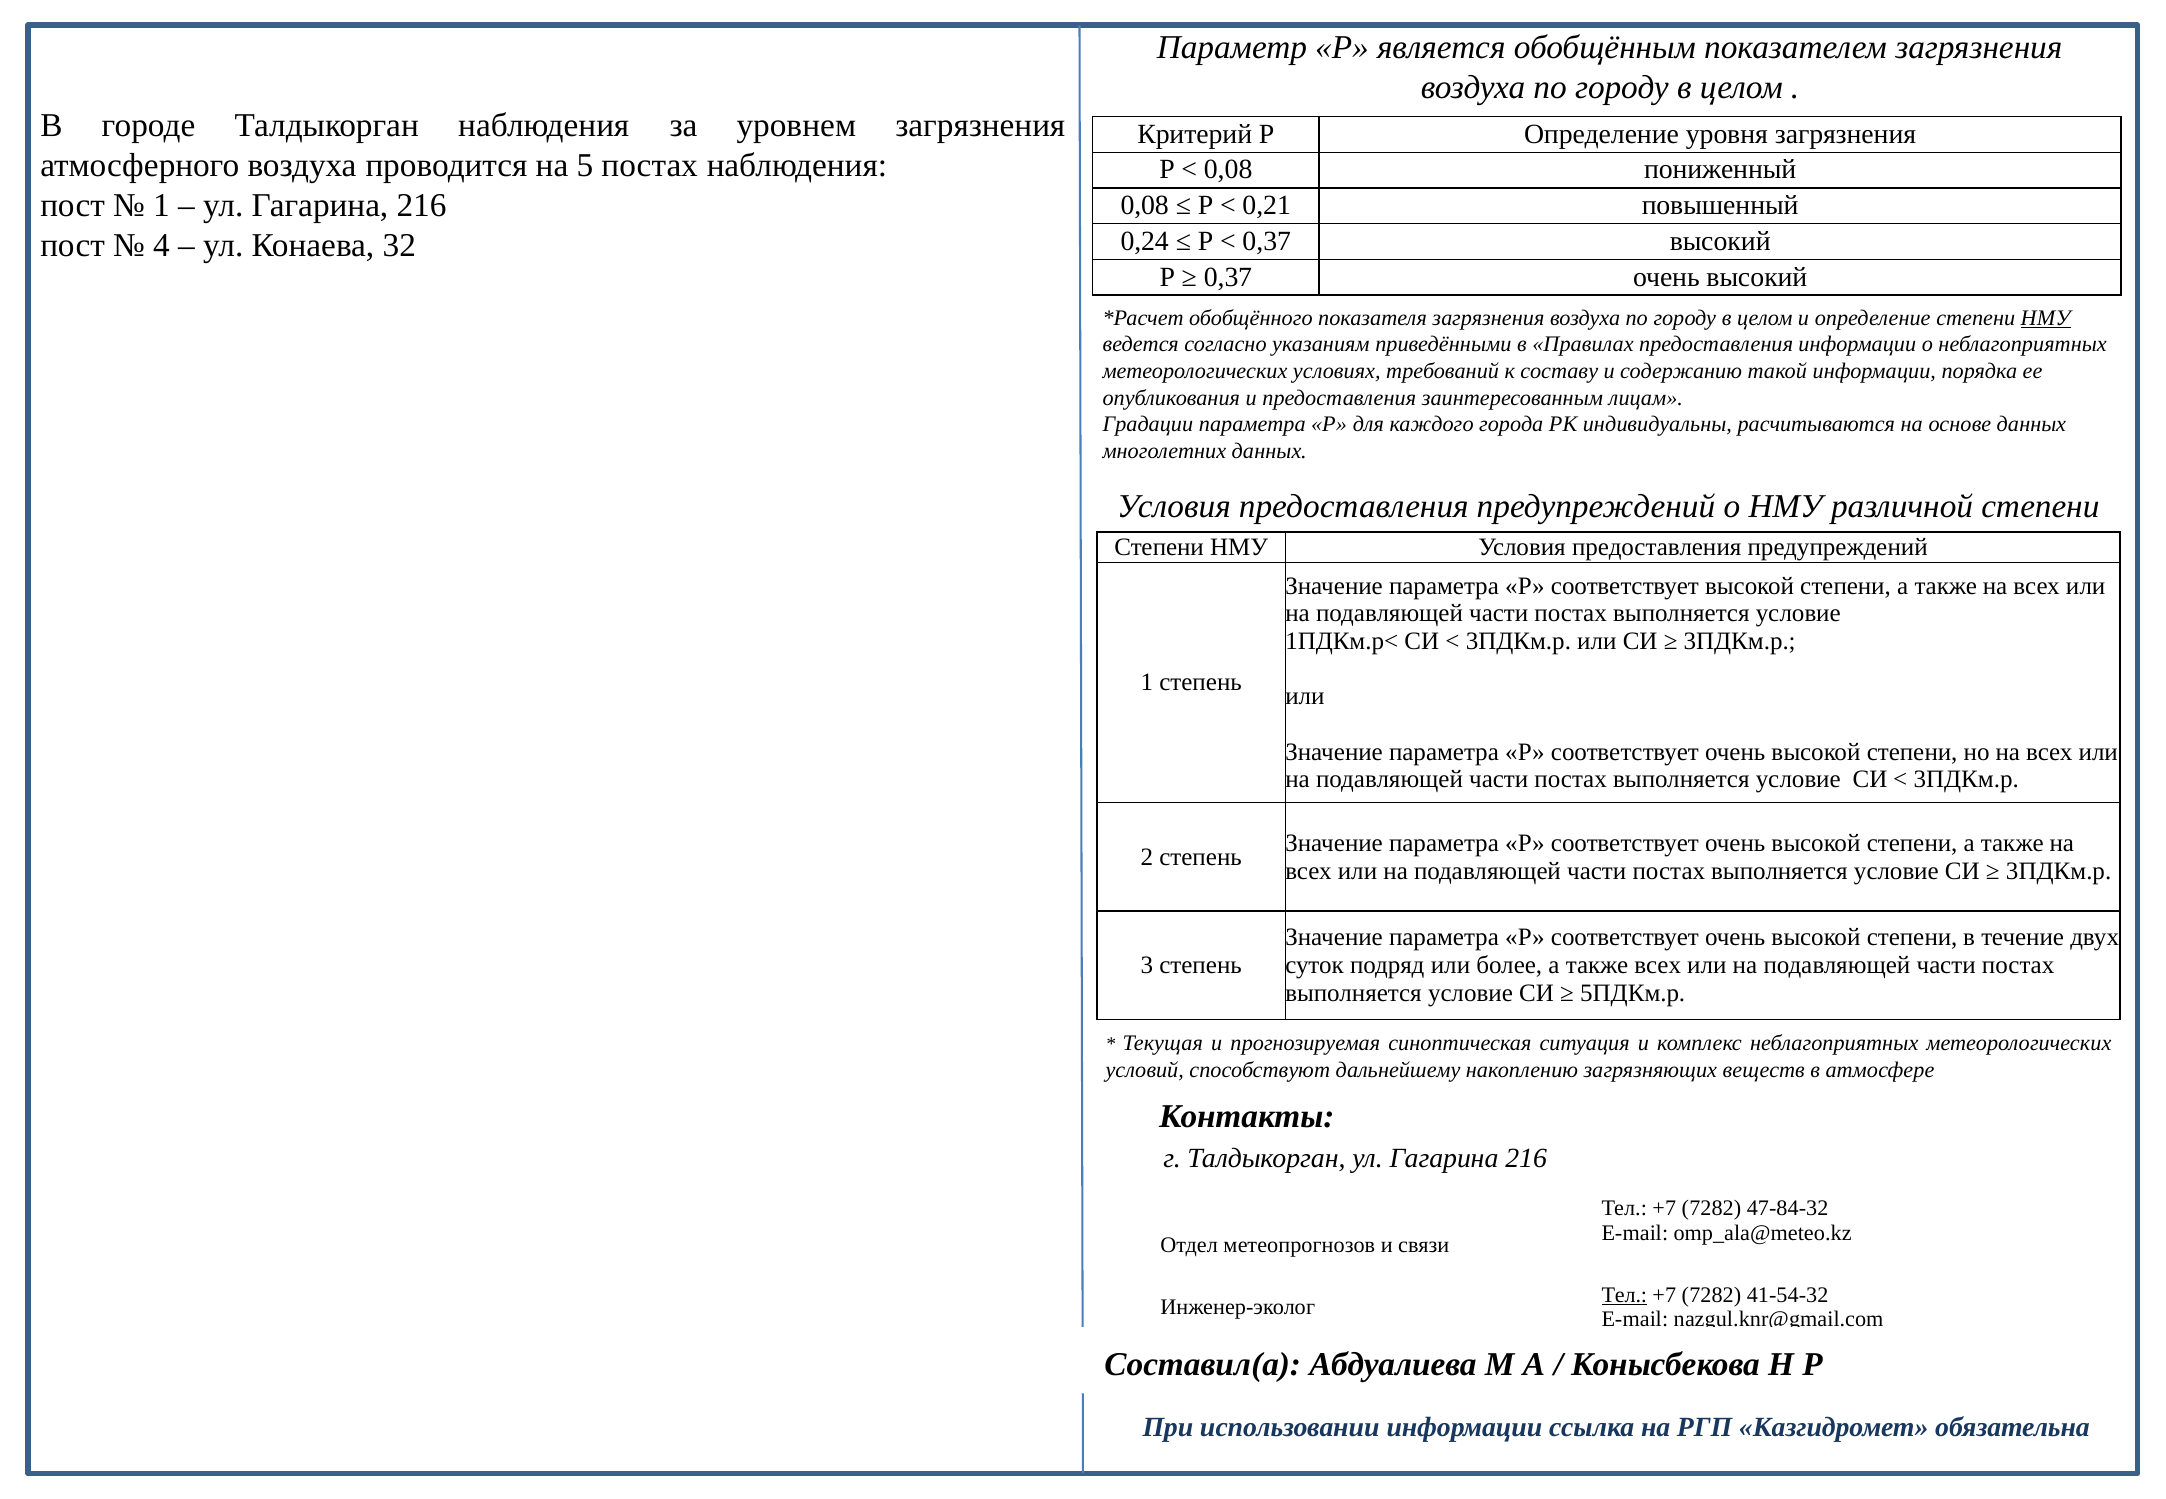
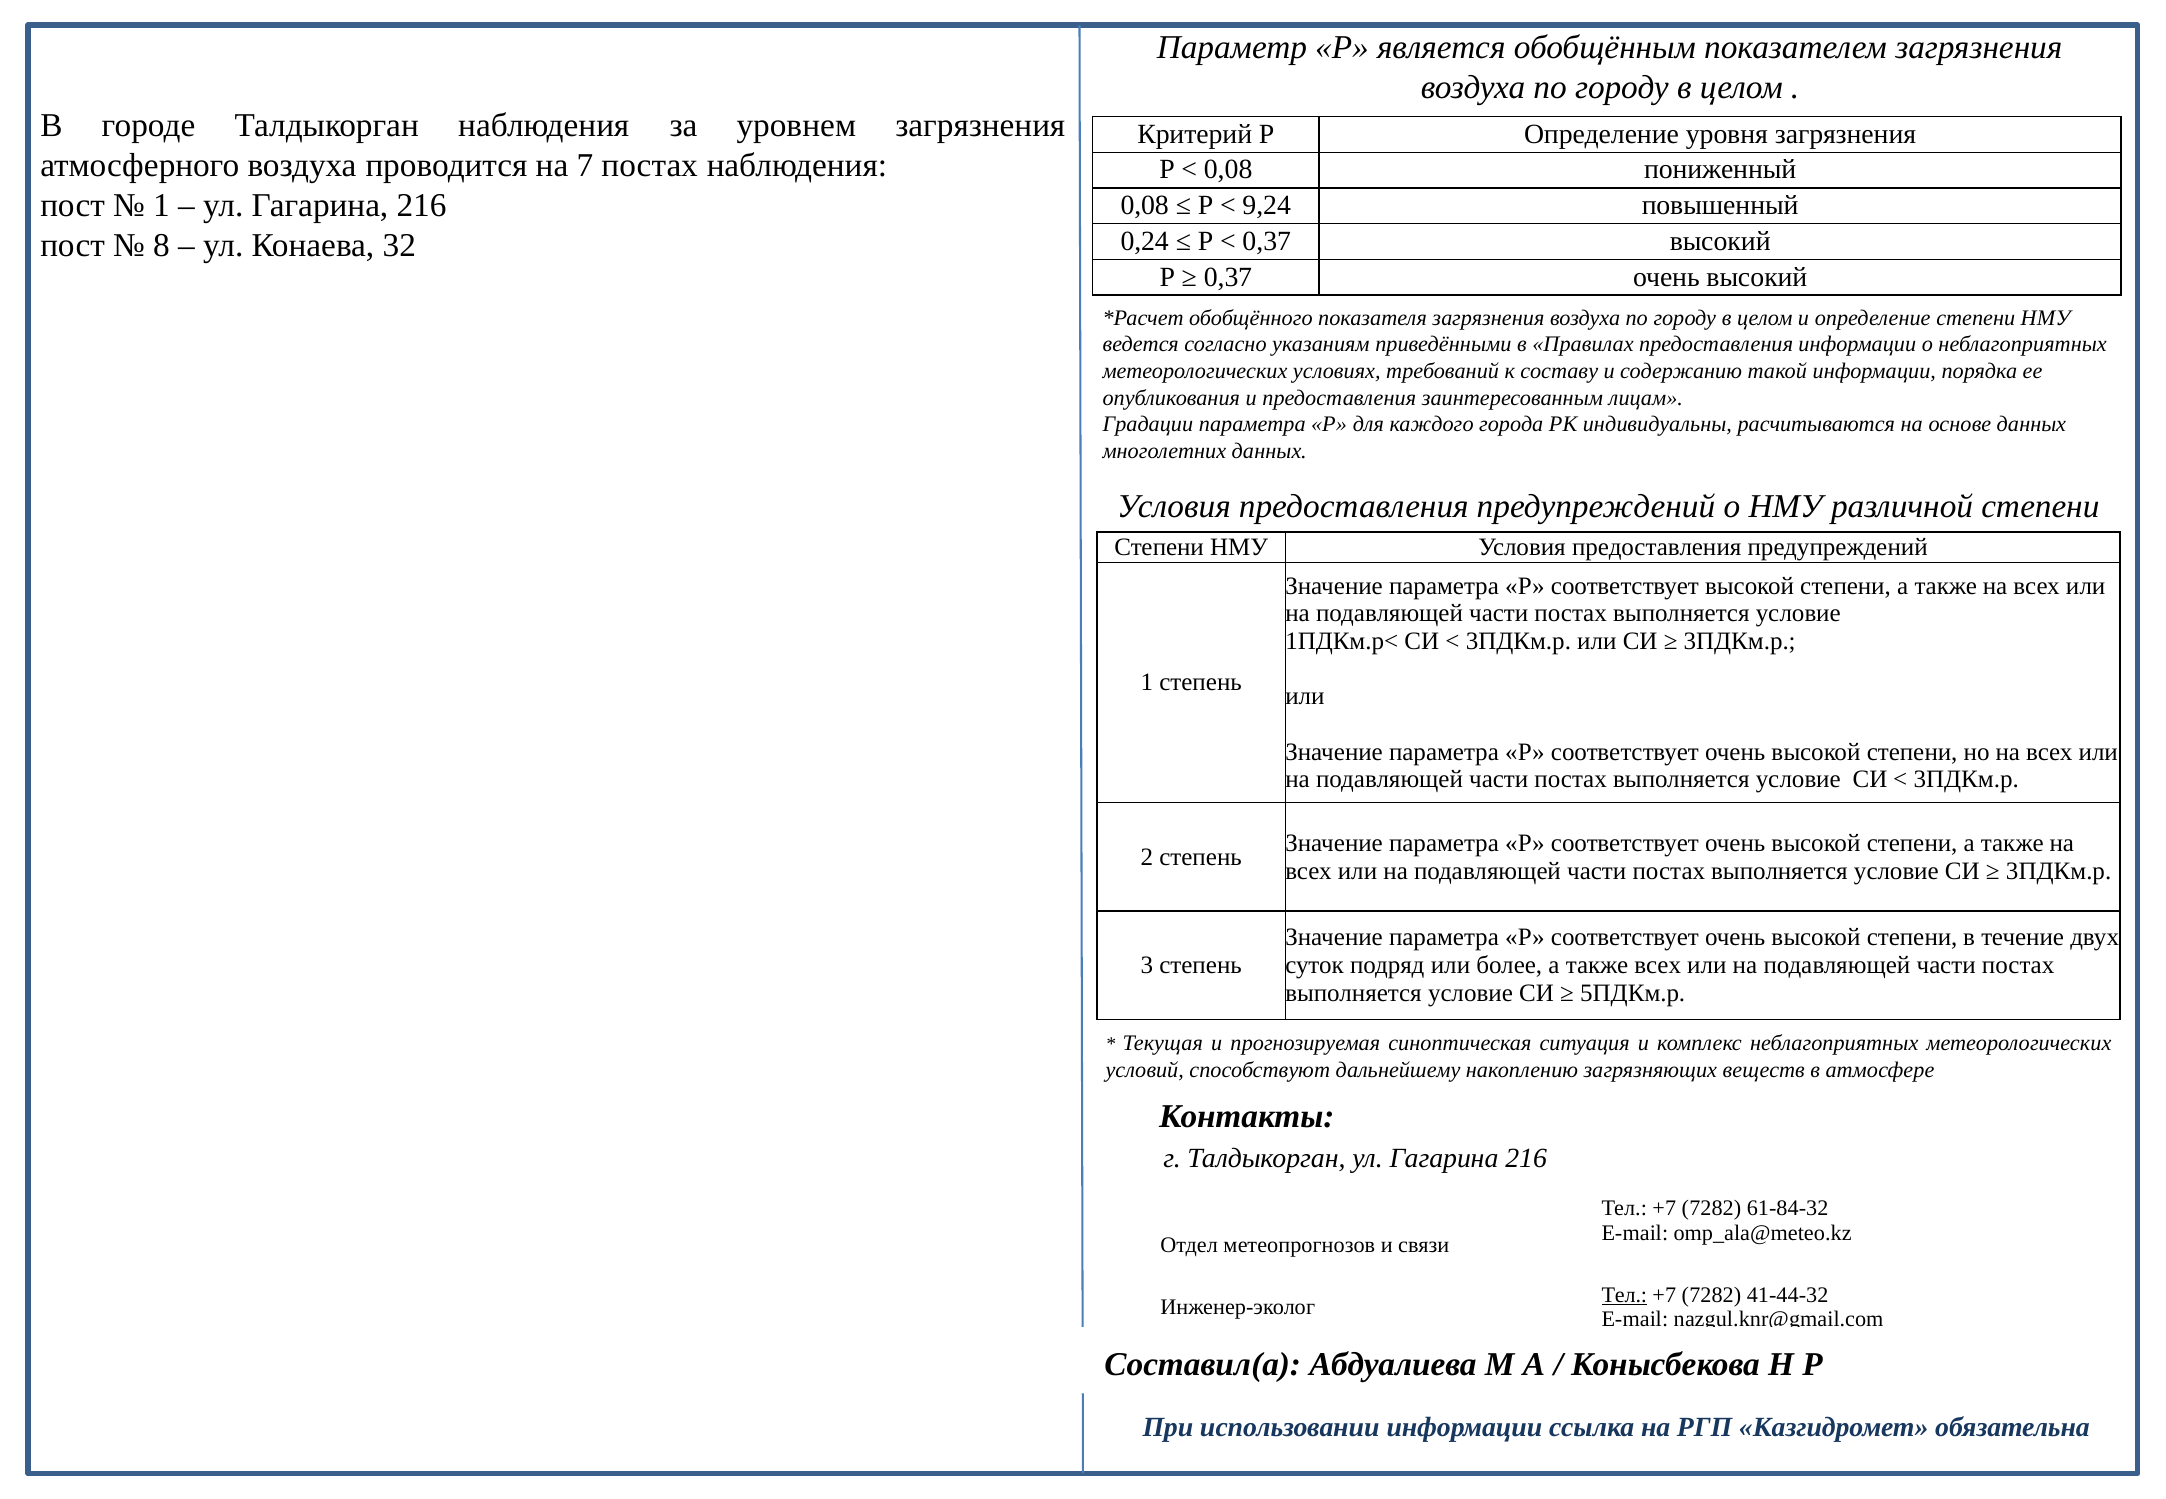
5: 5 -> 7 (585, 166)
0,21: 0,21 -> 9,24 (1267, 206)
4: 4 -> 8 (161, 246)
НМУ underline: present -> none (2046, 318)
47-84-32: 47-84-32 -> 61-84-32 (1788, 1209)
41-54-32: 41-54-32 -> 41-44-32 (1788, 1295)
